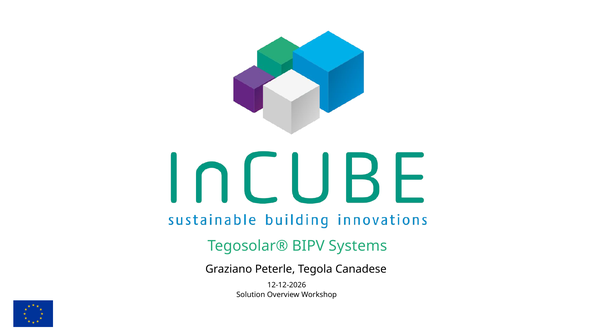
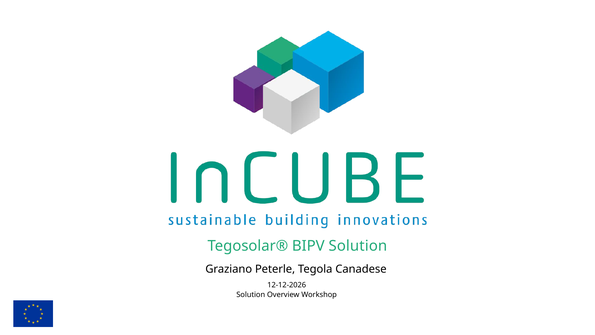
BIPV Systems: Systems -> Solution (358, 246)
